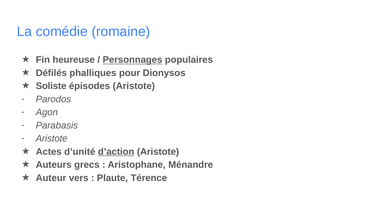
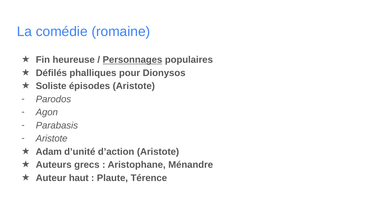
Actes: Actes -> Adam (49, 151)
d’action underline: present -> none (116, 151)
vers: vers -> haut (79, 178)
